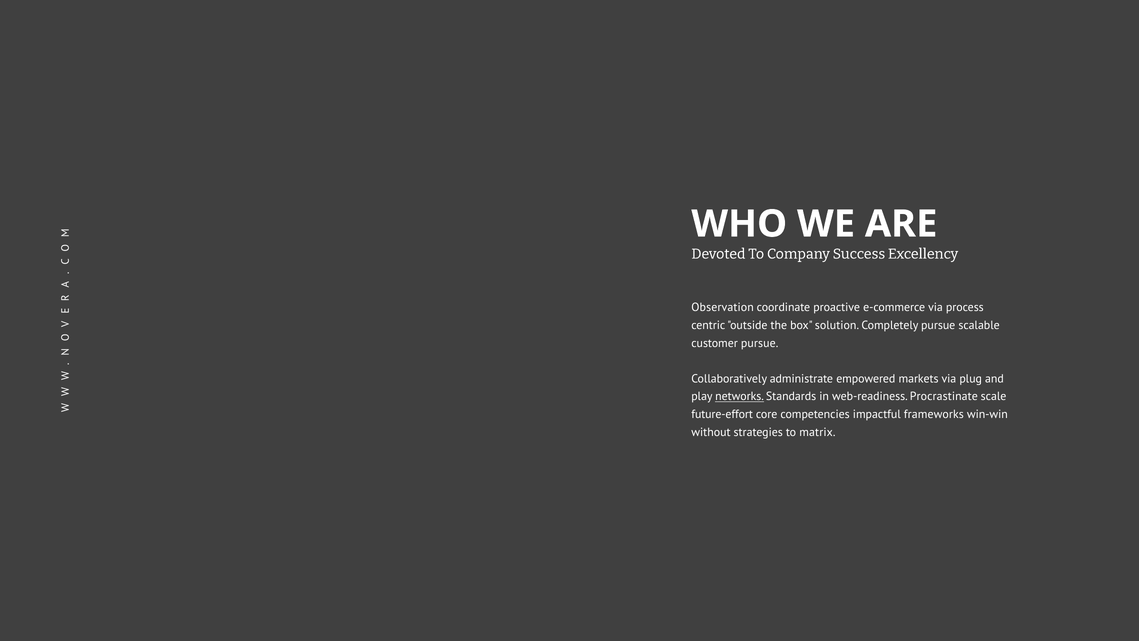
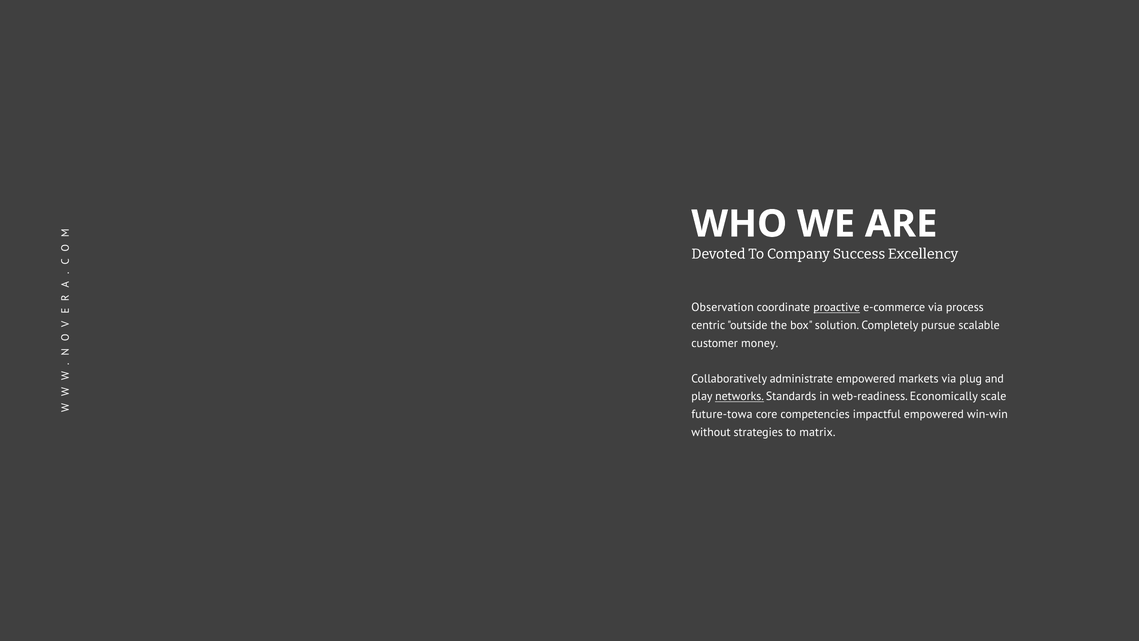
proactive underline: none -> present (837, 307)
customer pursue: pursue -> money (760, 343)
Procrastinate: Procrastinate -> Economically (944, 396)
future-effort: future-effort -> future-towa (722, 414)
impactful frameworks: frameworks -> empowered (934, 414)
